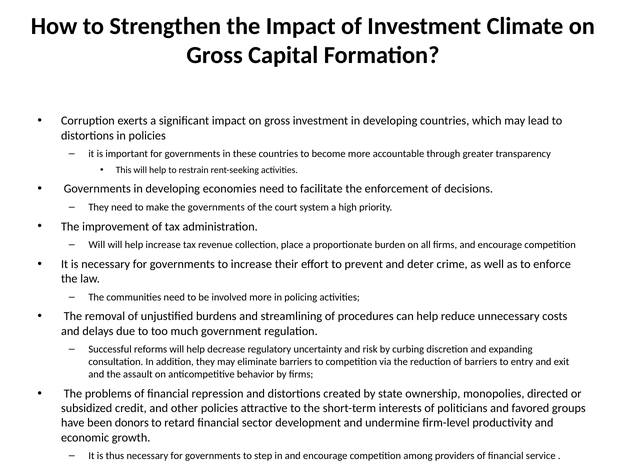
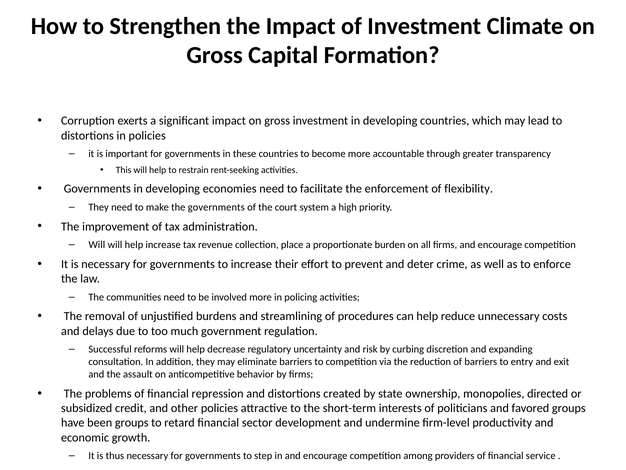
decisions: decisions -> flexibility (469, 189)
been donors: donors -> groups (132, 423)
